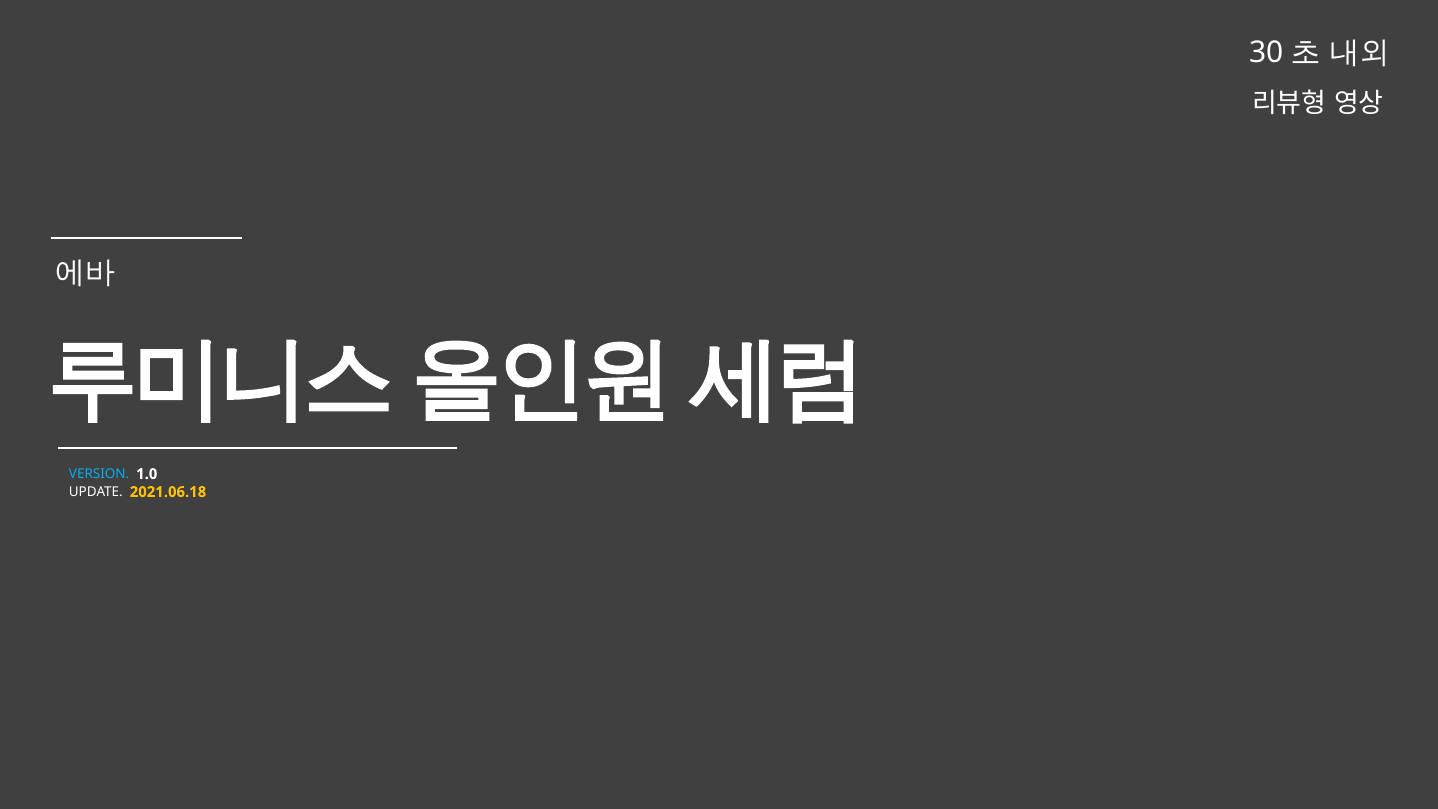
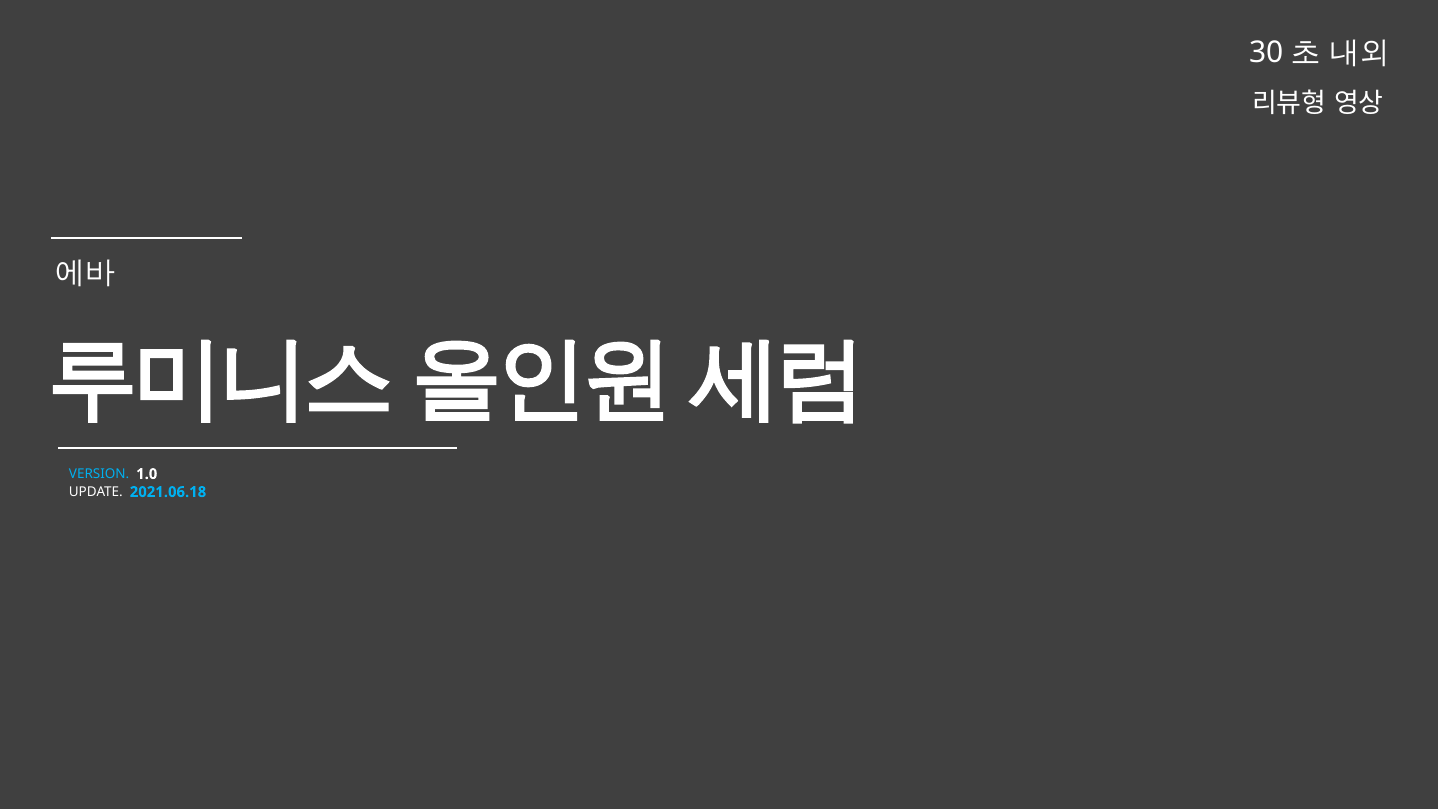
2021.06.18 colour: yellow -> light blue (168, 492)
